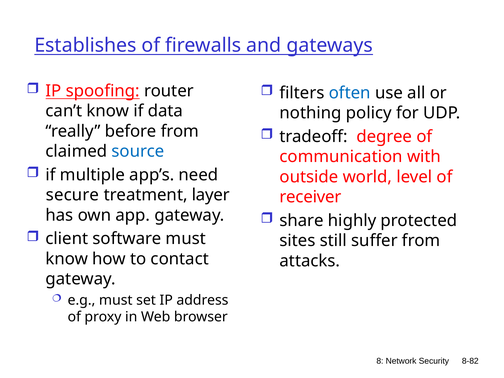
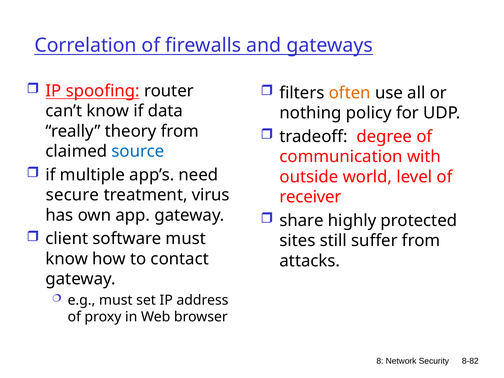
Establishes: Establishes -> Correlation (86, 45)
often colour: blue -> orange (350, 93)
before: before -> theory (131, 131)
layer: layer -> virus (211, 195)
